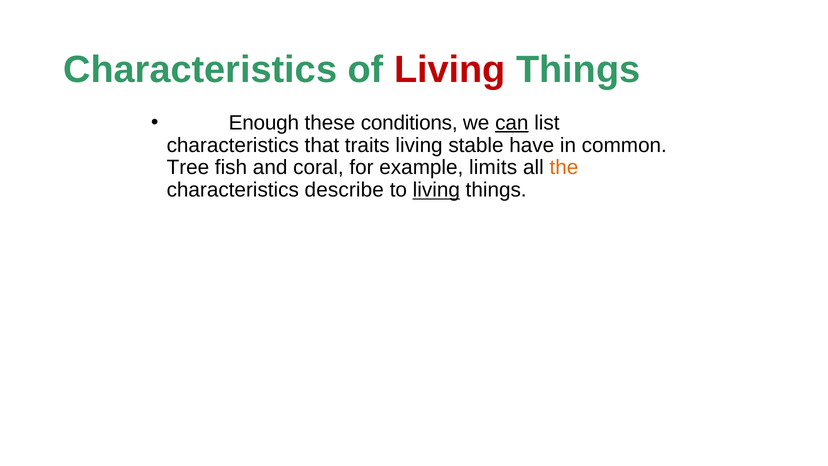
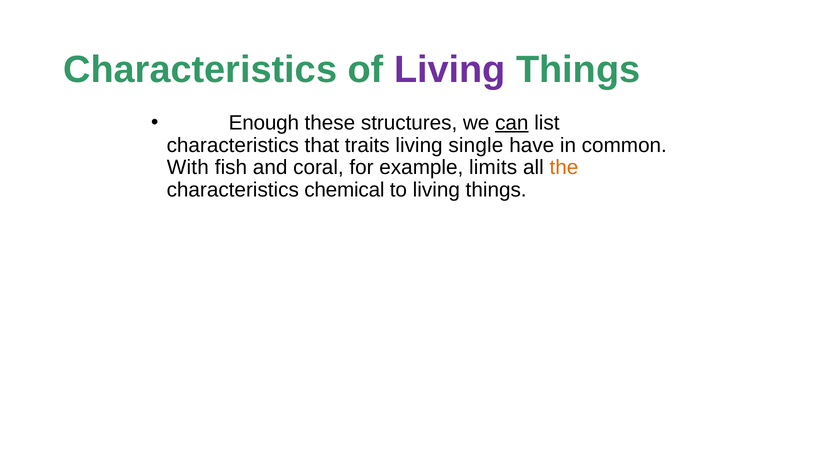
Living colour: red -> purple (450, 70)
conditions: conditions -> structures (409, 123)
stable: stable -> single (476, 145)
Tree: Tree -> With (188, 168)
describe: describe -> chemical (344, 190)
living underline: present -> none (436, 190)
